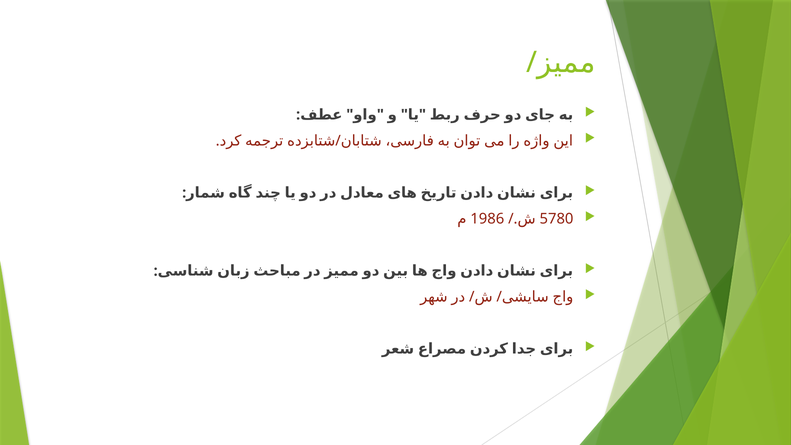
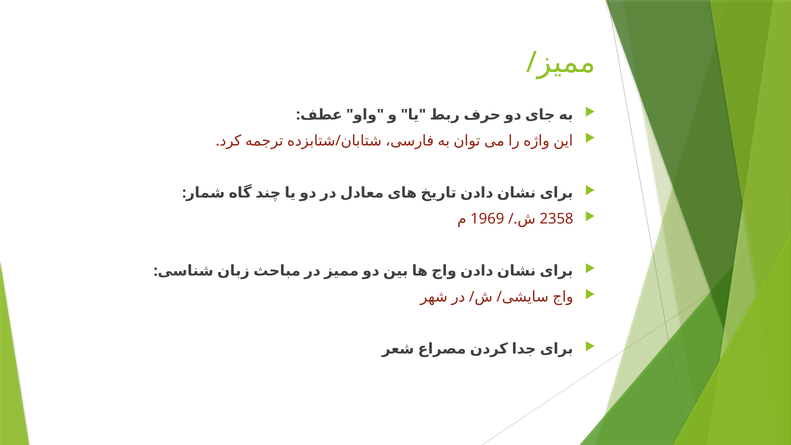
1986: 1986 -> 1969 (487, 219)
5780: 5780 -> 2358 (557, 219)
